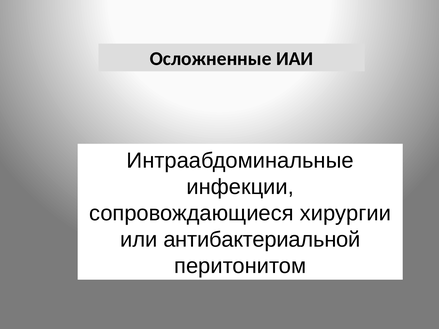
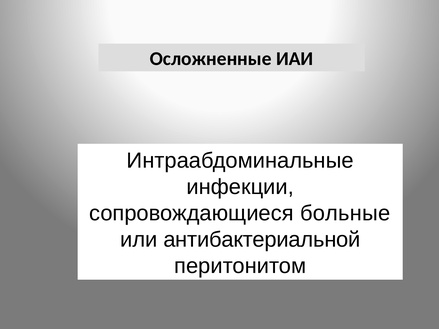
хирургии: хирургии -> больные (345, 213)
